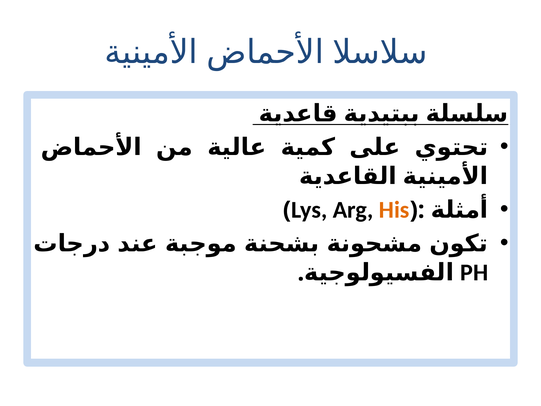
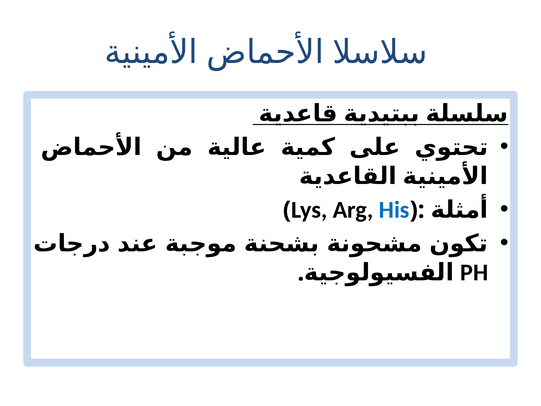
His colour: orange -> blue (394, 210)
